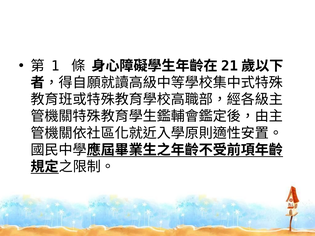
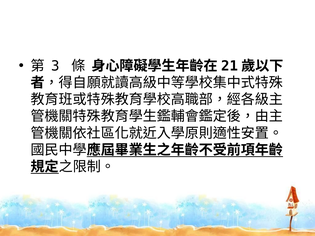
1: 1 -> 3 (55, 66)
